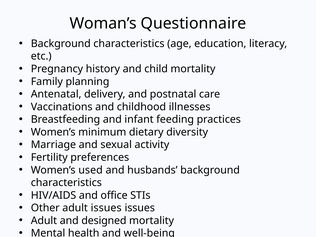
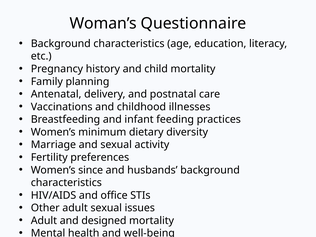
used: used -> since (91, 170)
adult issues: issues -> sexual (106, 208)
